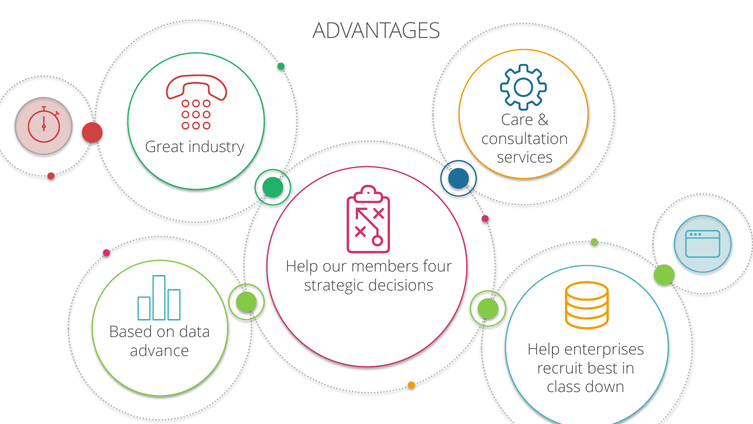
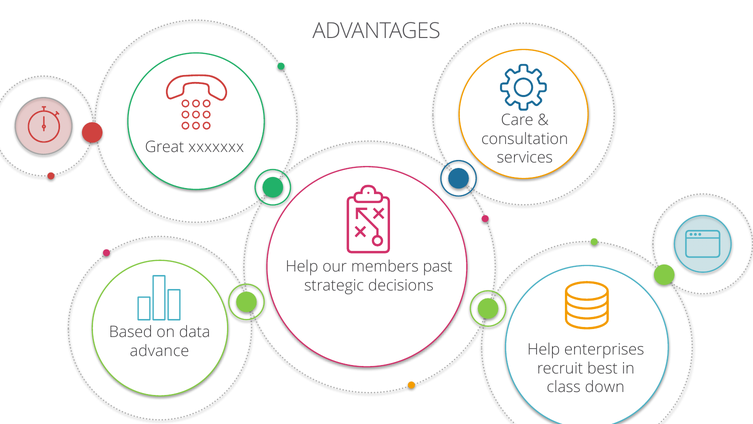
industry: industry -> xxxxxxx (216, 147)
four: four -> past (438, 266)
